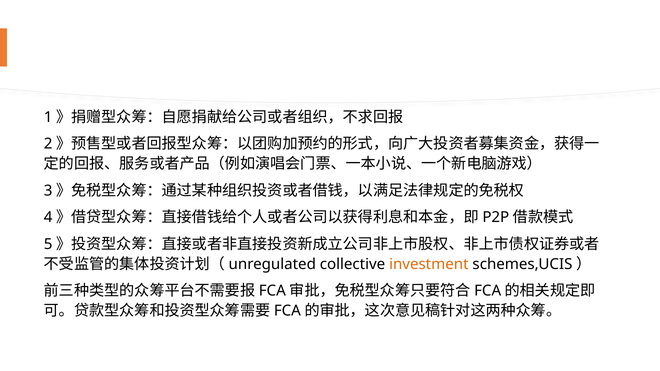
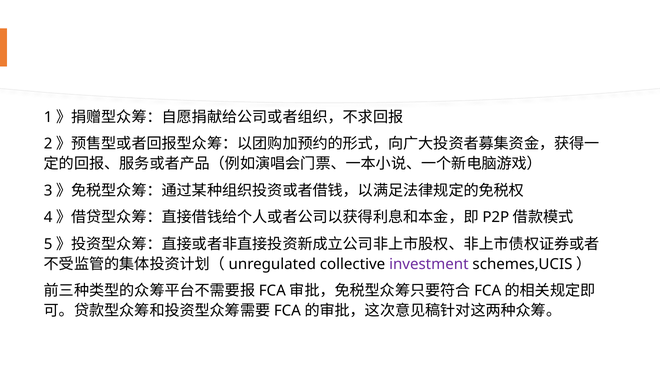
investment colour: orange -> purple (429, 264)
